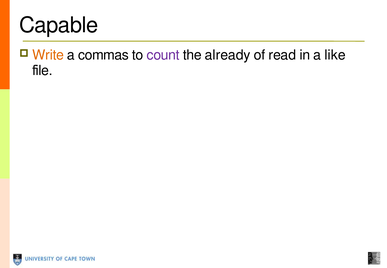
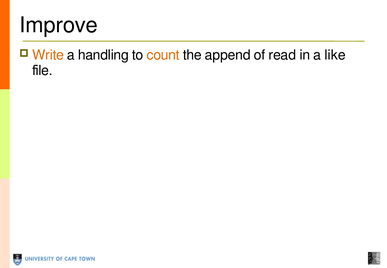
Capable: Capable -> Improve (58, 25)
commas: commas -> handling (103, 55)
count colour: purple -> orange (163, 55)
already: already -> append (228, 55)
